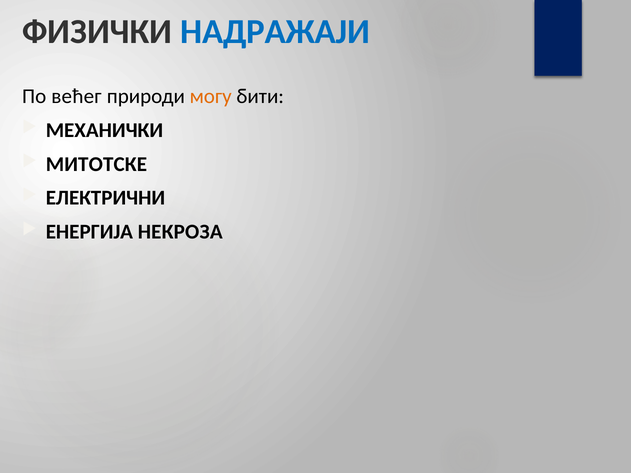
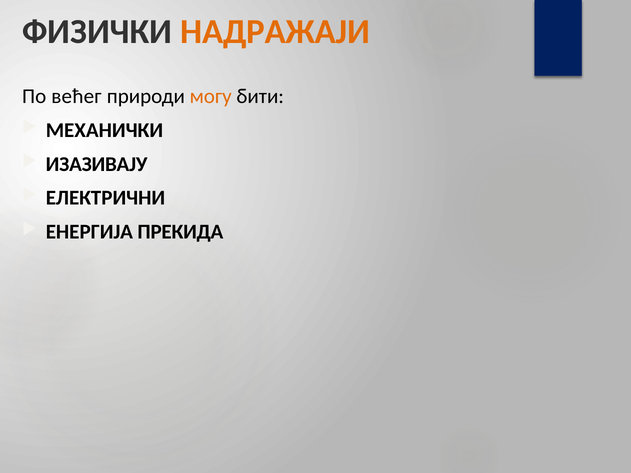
НАДРАЖАЈИ colour: blue -> orange (275, 32)
МИТОТСКЕ: МИТОТСКЕ -> ИЗАЗИВАЈУ (97, 164)
НЕКРОЗА: НЕКРОЗА -> ПРЕКИДА (180, 232)
